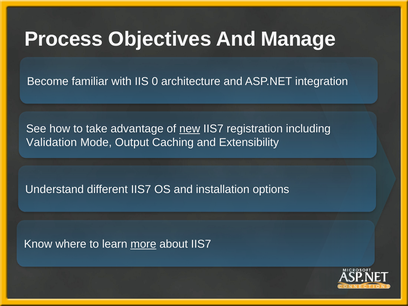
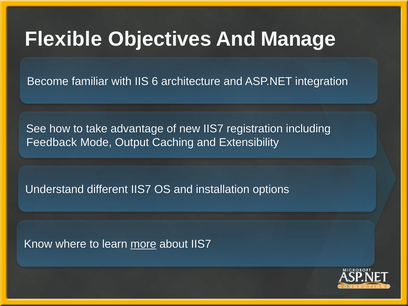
Process: Process -> Flexible (63, 39)
0: 0 -> 6 (155, 81)
new underline: present -> none (190, 129)
Validation: Validation -> Feedback (52, 142)
